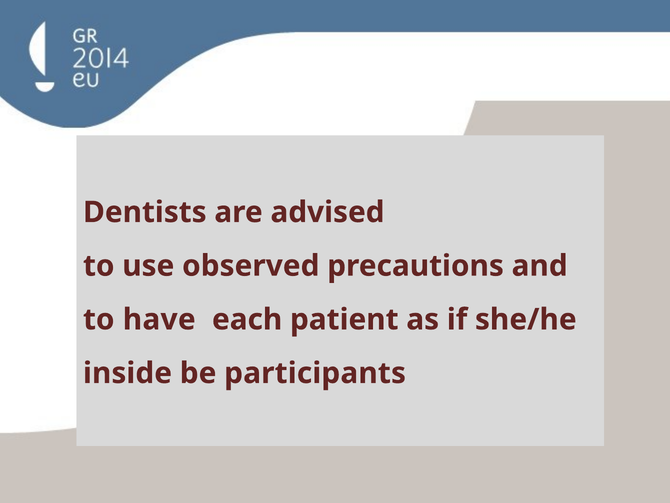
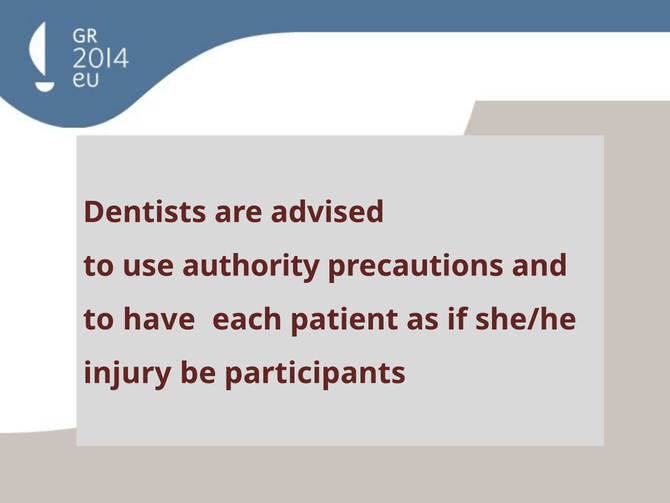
observed: observed -> authority (251, 266)
inside: inside -> injury (127, 373)
